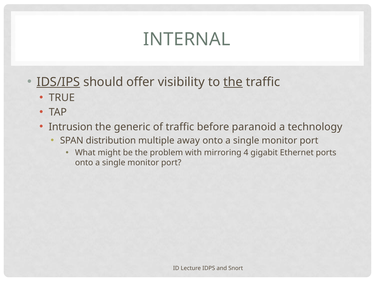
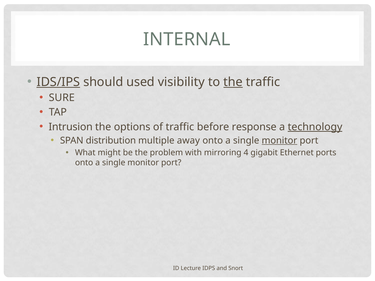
offer: offer -> used (141, 82)
TRUE: TRUE -> SURE (62, 98)
generic: generic -> options (132, 127)
paranoid: paranoid -> response (254, 127)
technology underline: none -> present (315, 127)
monitor underline: none -> present (279, 141)
